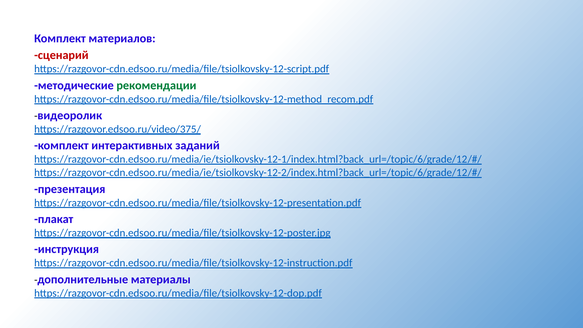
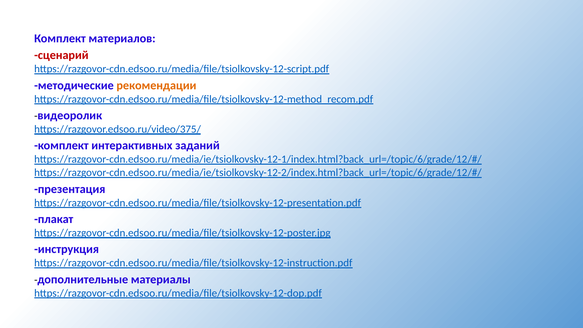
рекомендации colour: green -> orange (156, 85)
